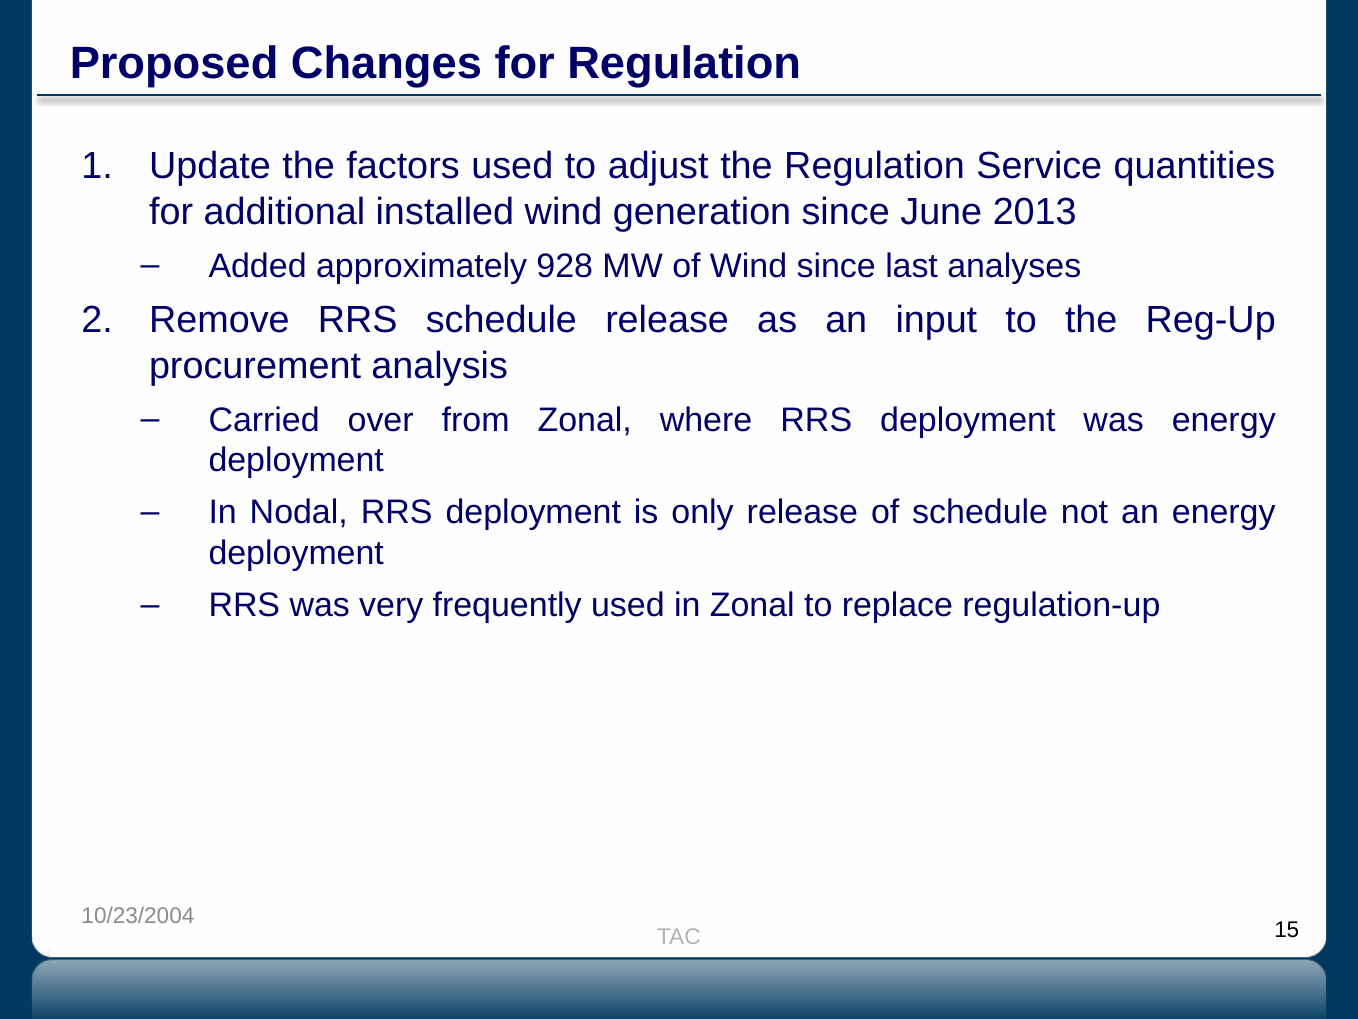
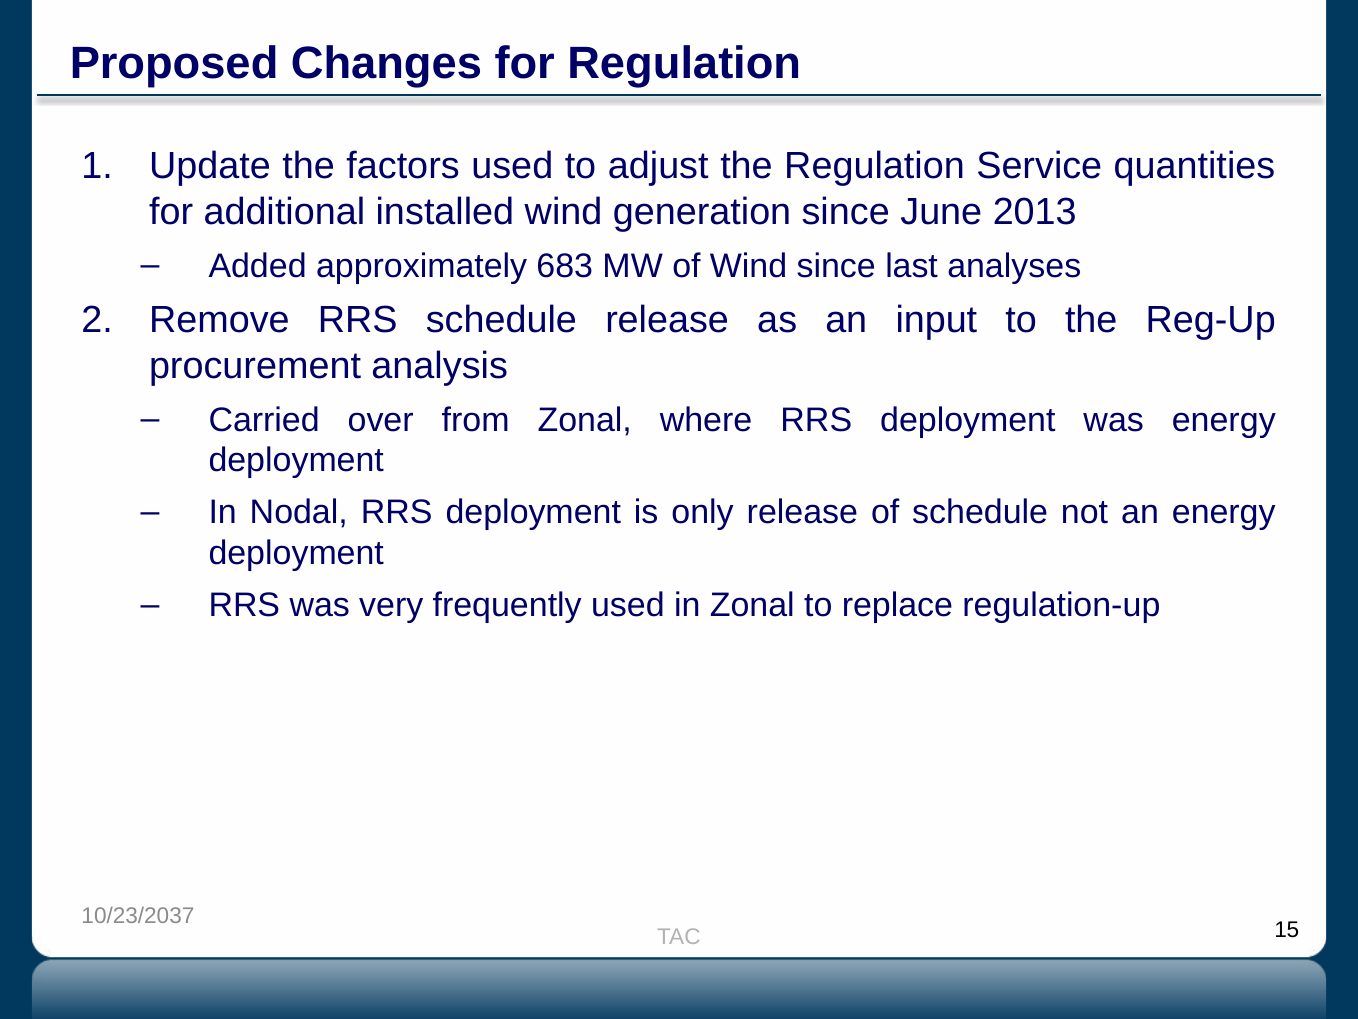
928: 928 -> 683 (565, 266)
10/23/2004: 10/23/2004 -> 10/23/2037 (138, 916)
